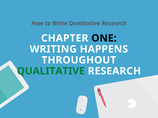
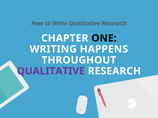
QUALITATIVE colour: green -> purple (51, 71)
